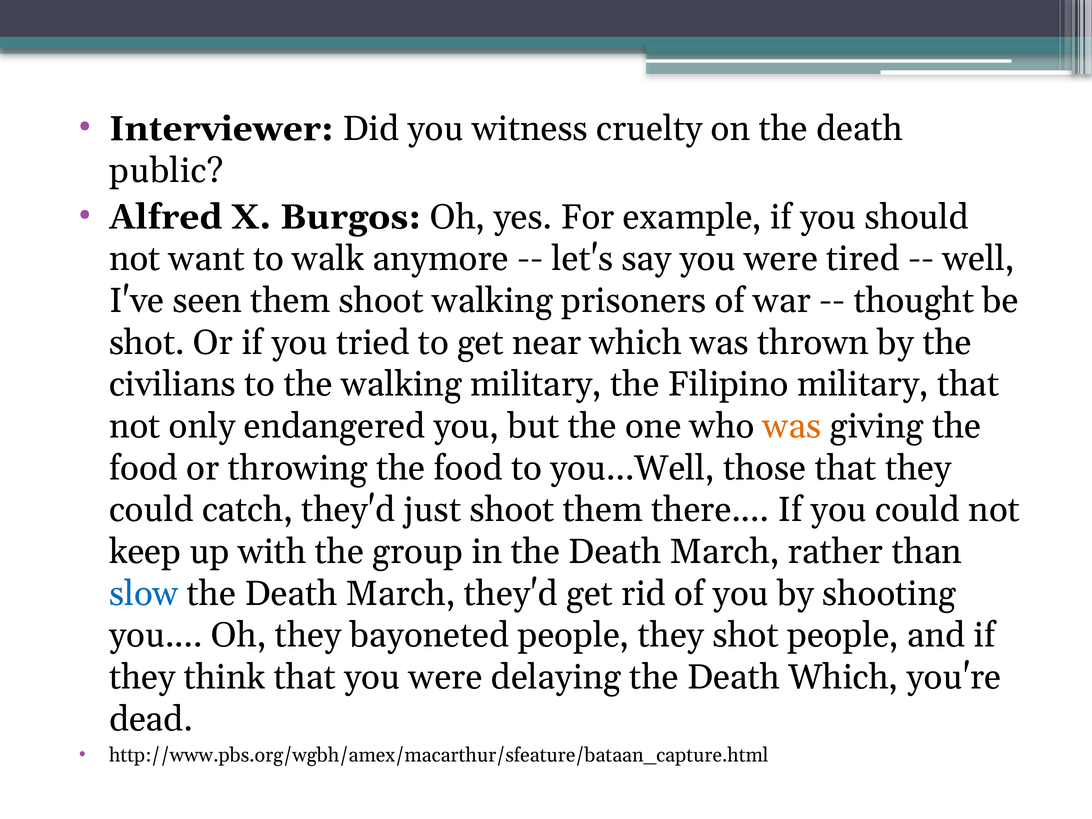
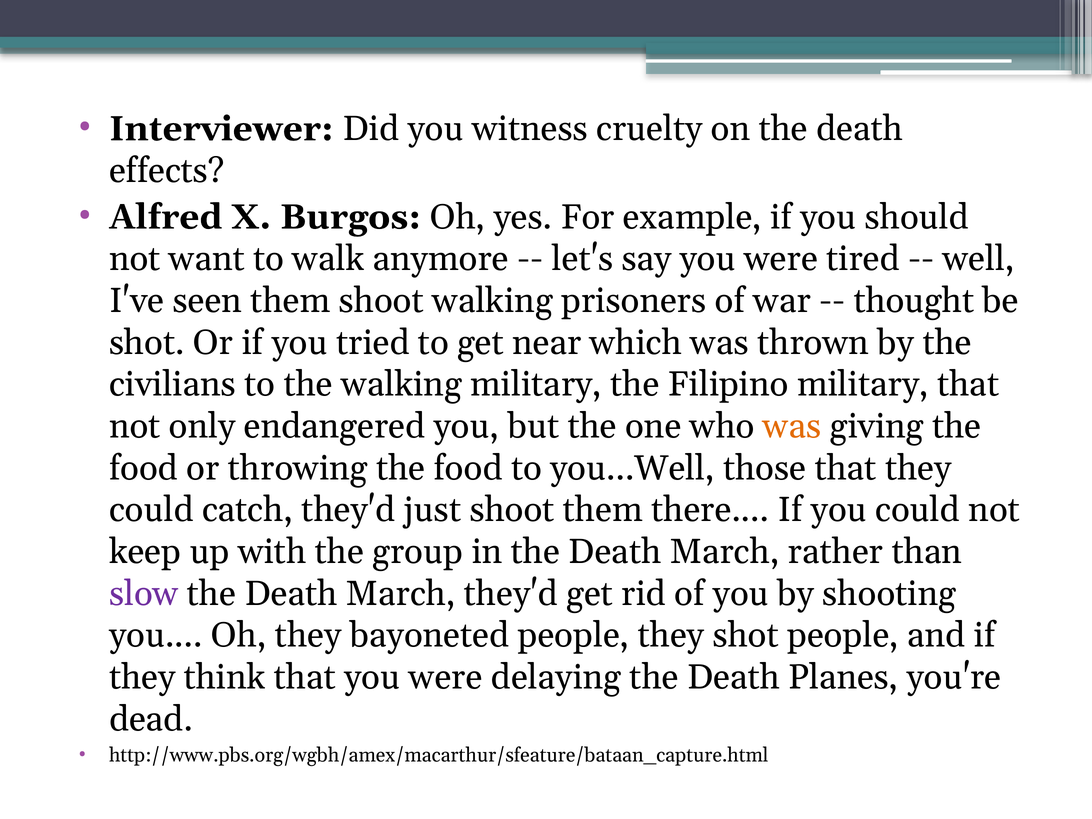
public: public -> effects (167, 171)
slow colour: blue -> purple (144, 594)
Death Which: Which -> Planes (843, 677)
